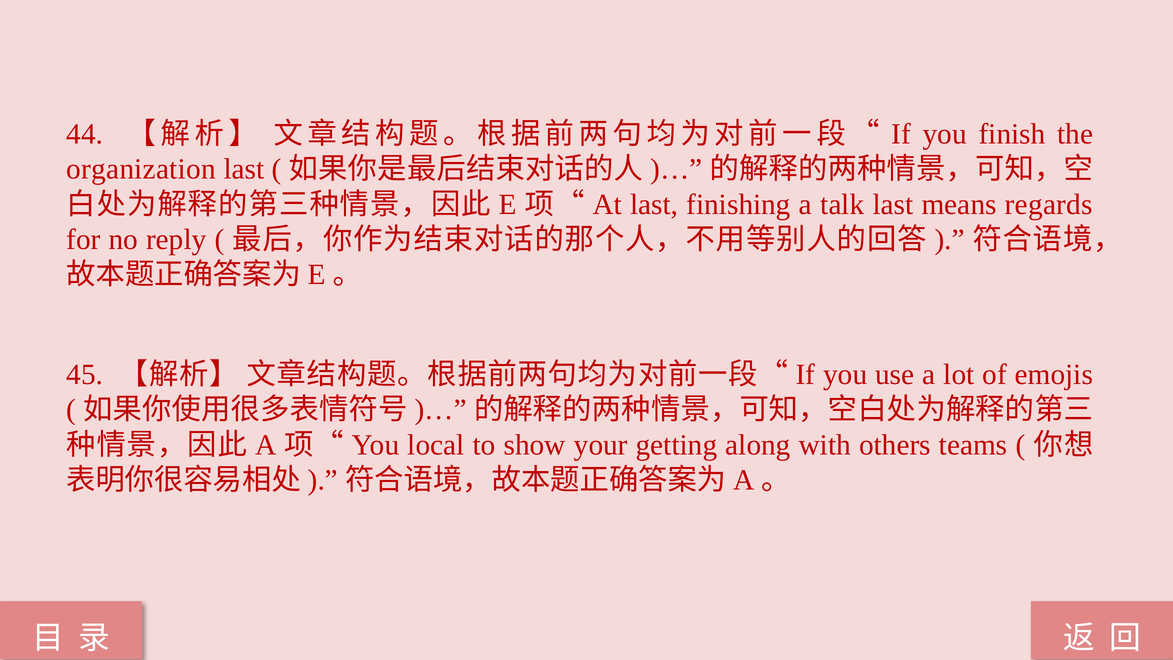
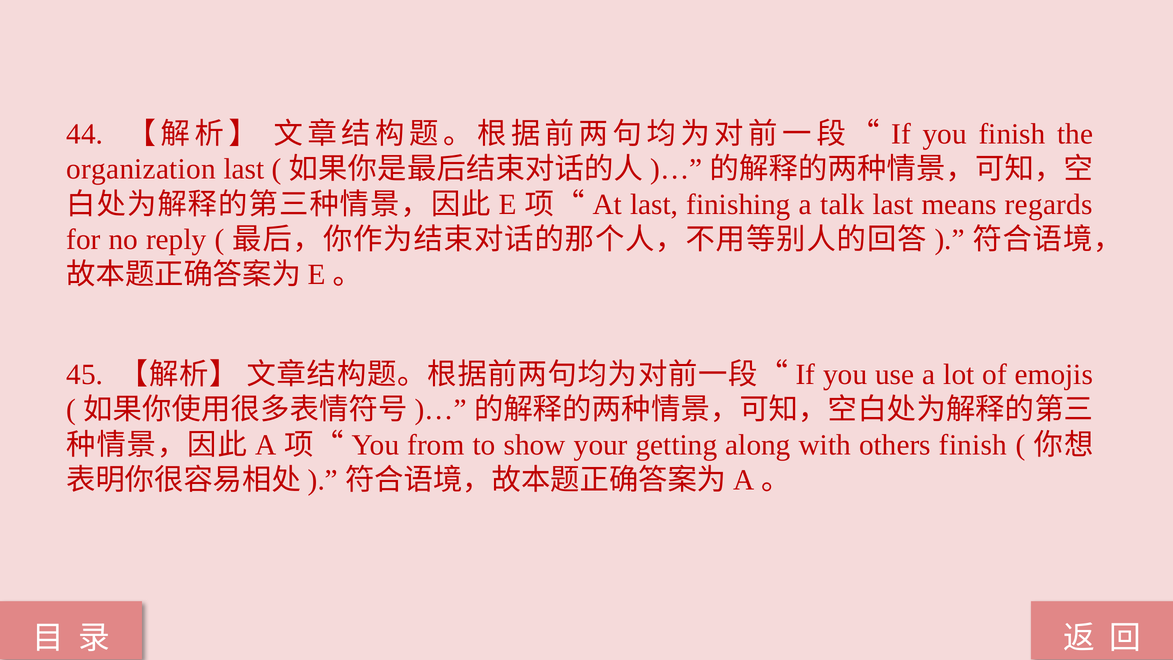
local: local -> from (436, 445)
others teams: teams -> finish (973, 445)
